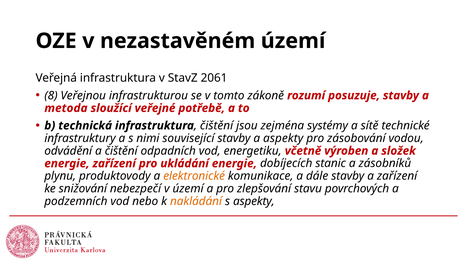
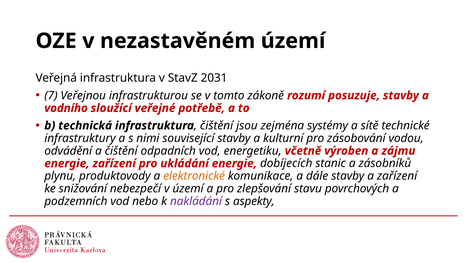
2061: 2061 -> 2031 (214, 78)
8: 8 -> 7 (51, 95)
metoda: metoda -> vodního (66, 108)
a aspekty: aspekty -> kulturní (283, 138)
složek: složek -> zájmu (398, 151)
nakládání colour: orange -> purple (196, 201)
